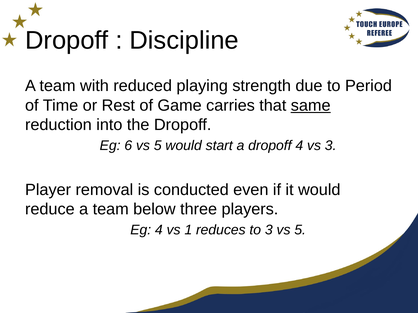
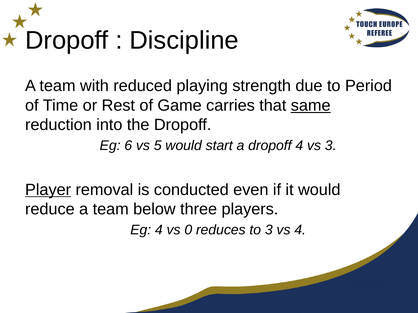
Player underline: none -> present (48, 190)
1: 1 -> 0 (188, 230)
3 vs 5: 5 -> 4 (300, 230)
